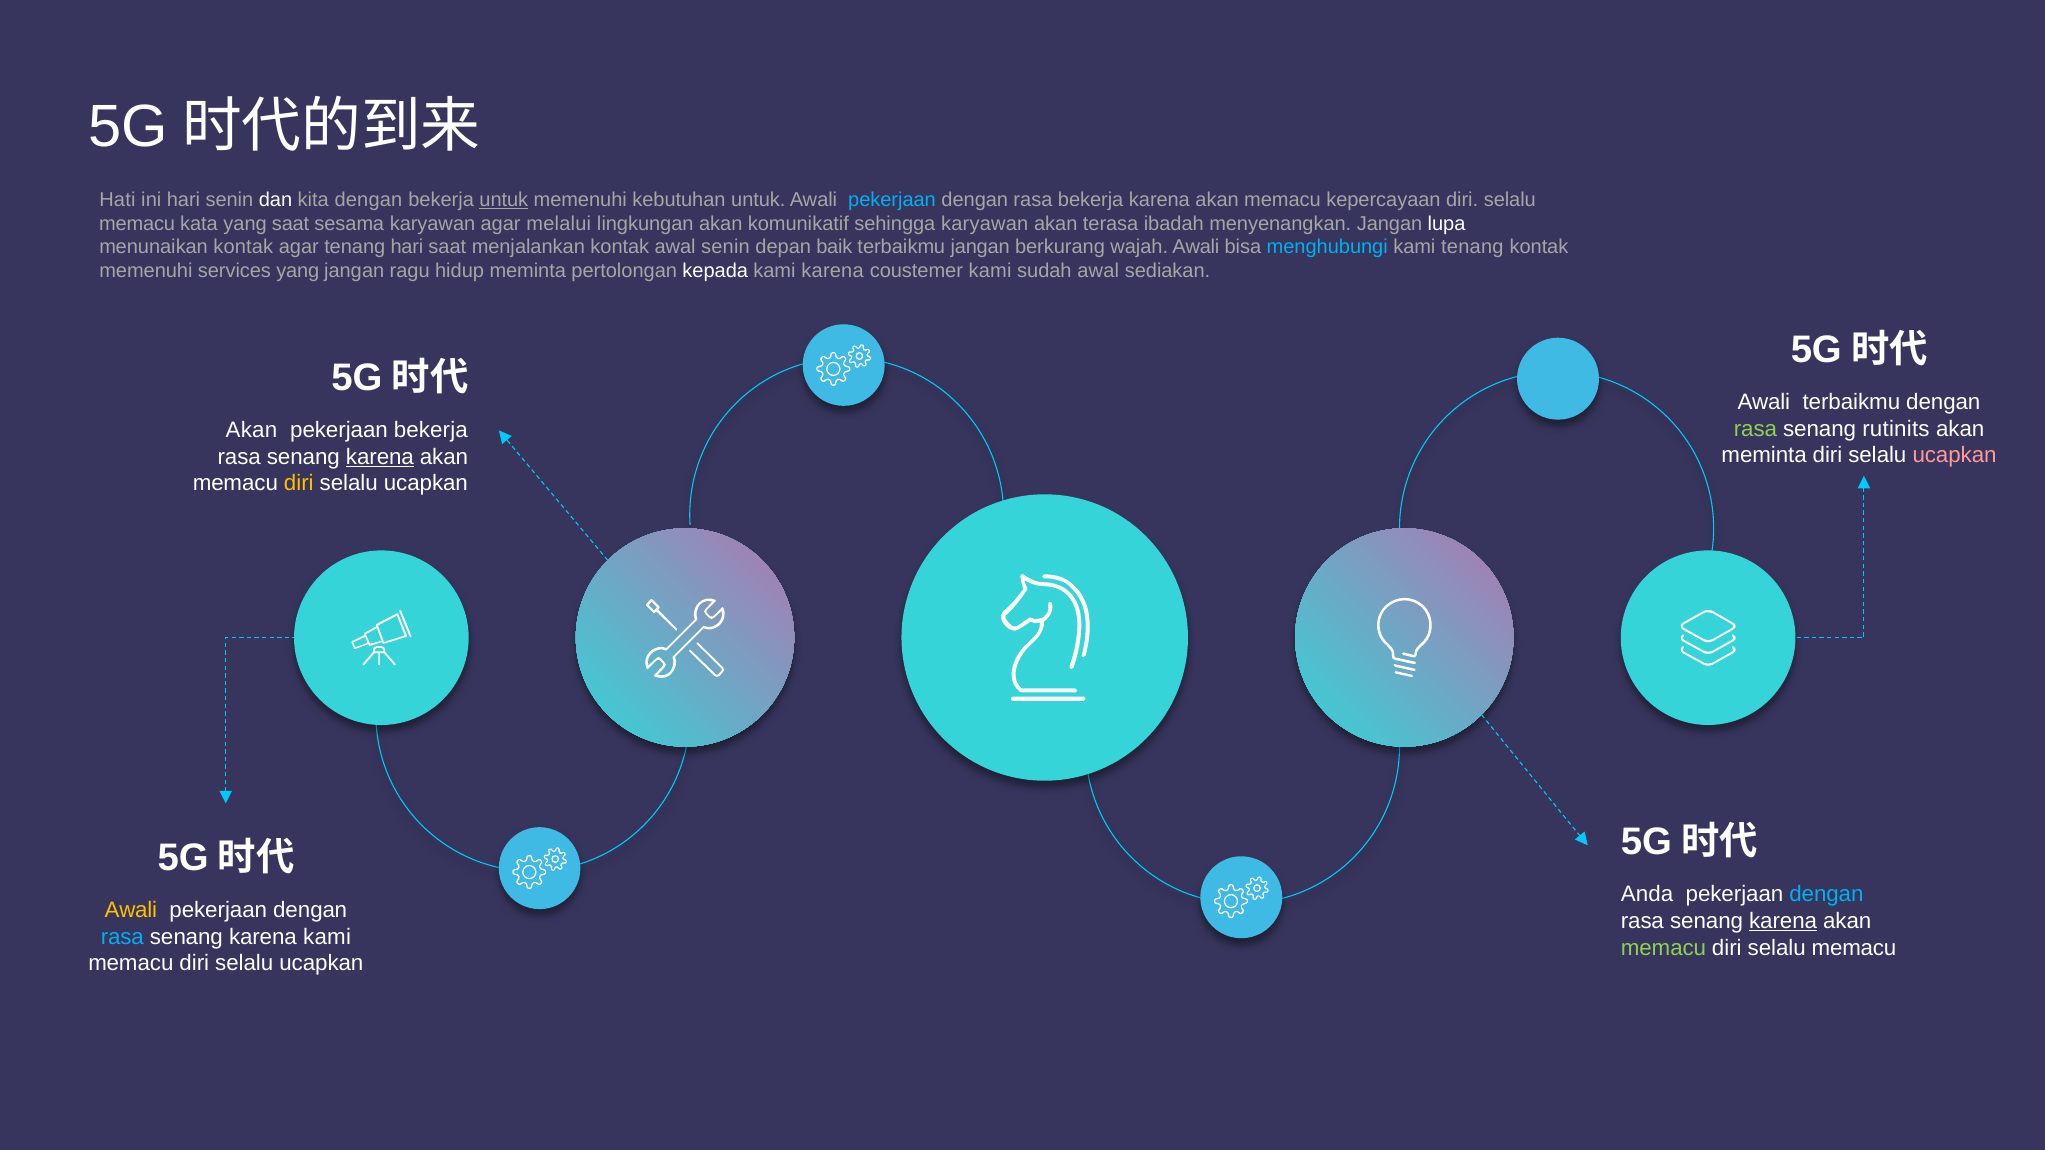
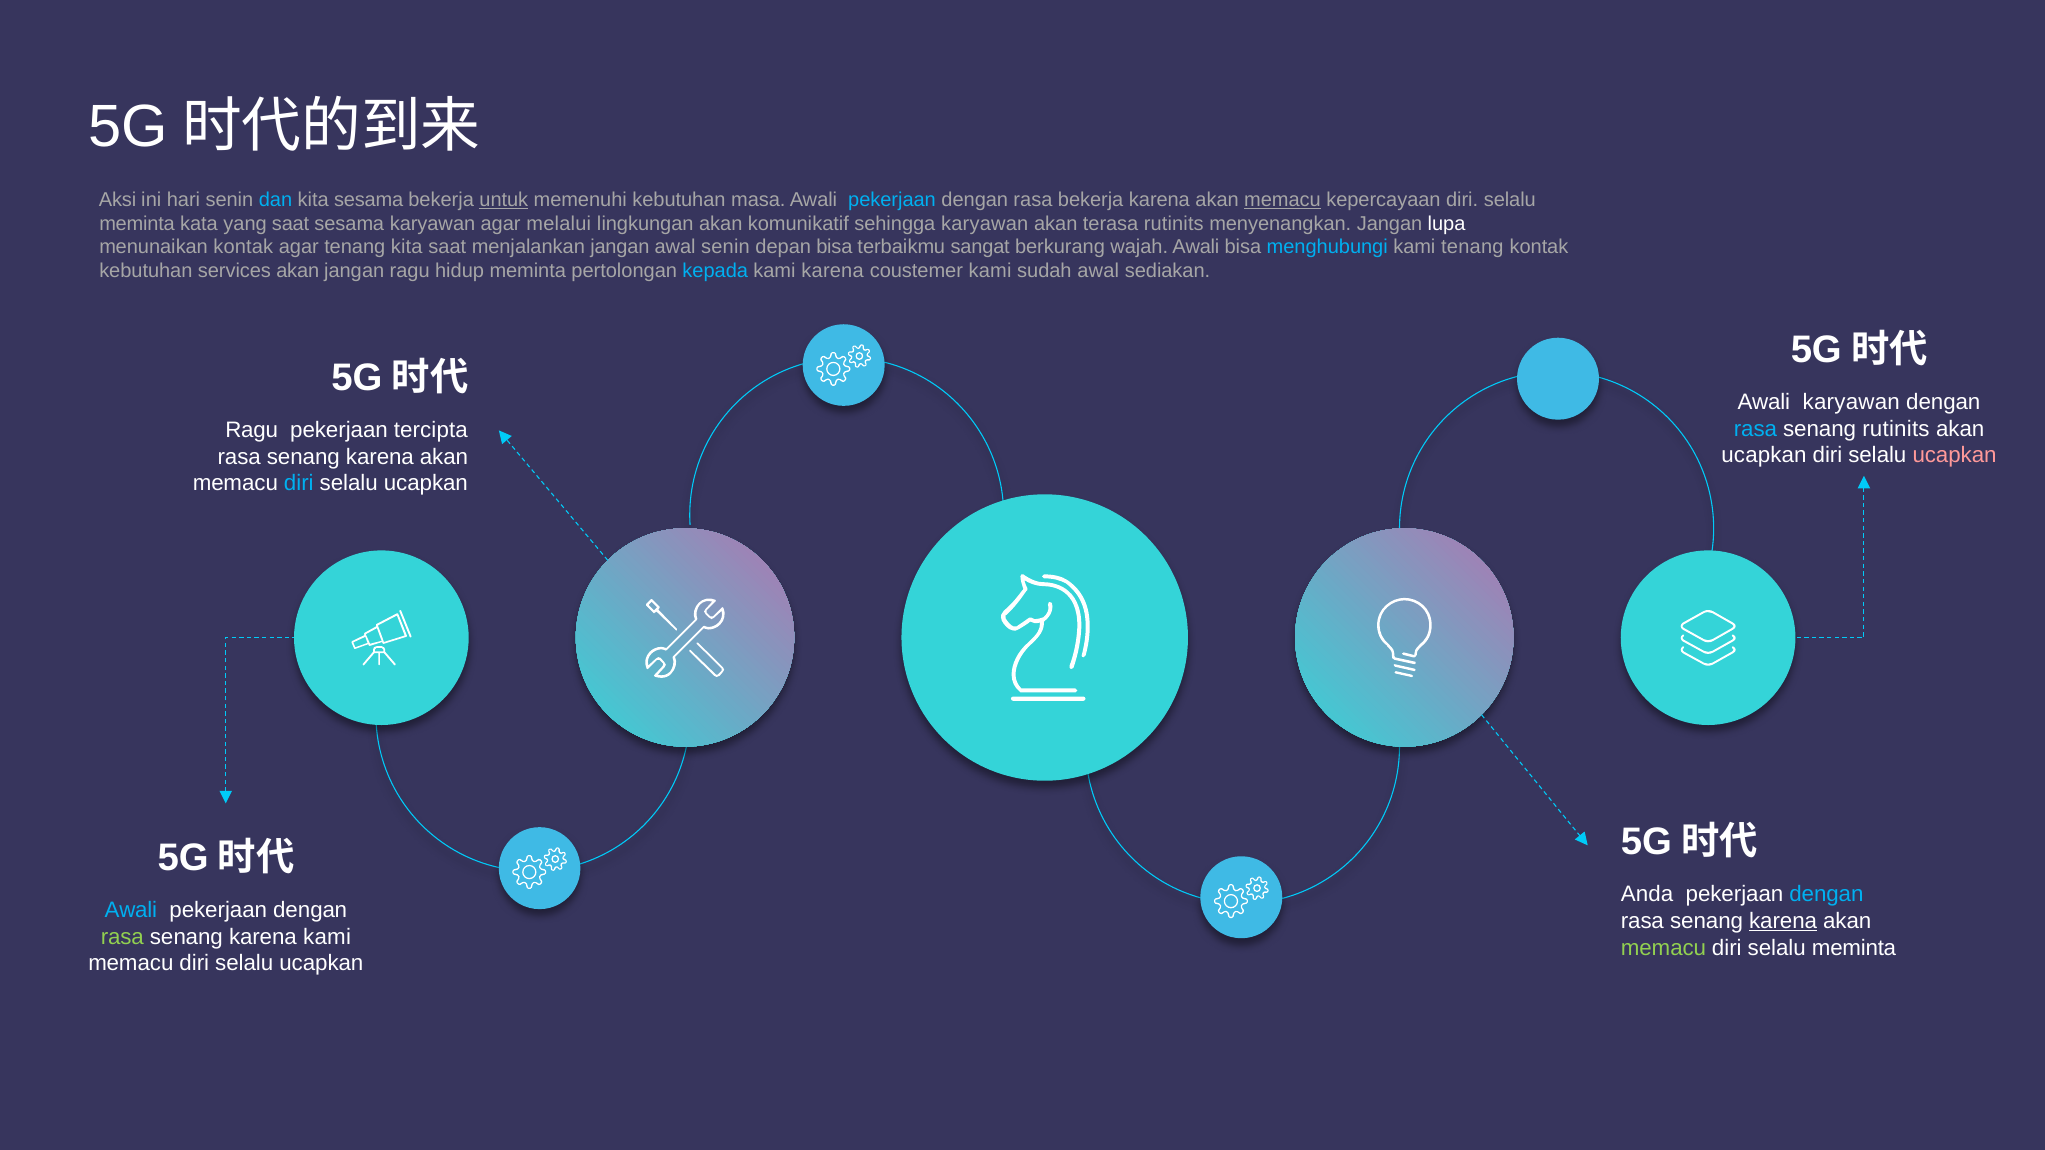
Hati: Hati -> Aksi (118, 200)
dan colour: white -> light blue (276, 200)
kita dengan: dengan -> sesama (369, 200)
kebutuhan untuk: untuk -> masa (758, 200)
memacu underline: none -> present (1282, 200)
memacu: memacu -> meminta (137, 224)
terasa ibadah: ibadah -> rutinits (1174, 224)
tenang hari: hari -> kita (407, 247)
menjalankan kontak: kontak -> jangan (620, 247)
depan baik: baik -> bisa (834, 247)
terbaikmu jangan: jangan -> sangat (980, 247)
memenuhi: memenuhi -> kebutuhan (146, 271)
services yang: yang -> akan (298, 271)
kepada colour: white -> light blue (715, 271)
Awali terbaikmu: terbaikmu -> karyawan (1851, 402)
rasa colour: light green -> light blue (1755, 429)
Akan: Akan -> Ragu (252, 430)
pekerjaan bekerja: bekerja -> tercipta (431, 430)
meminta: meminta -> ucapkan (1764, 456)
karena underline: present -> none (380, 457)
diri colour: yellow -> light blue (299, 484)
Awali colour: yellow -> light blue (131, 910)
rasa colour: light blue -> light green (122, 937)
memacu: memacu -> meminta (1854, 948)
